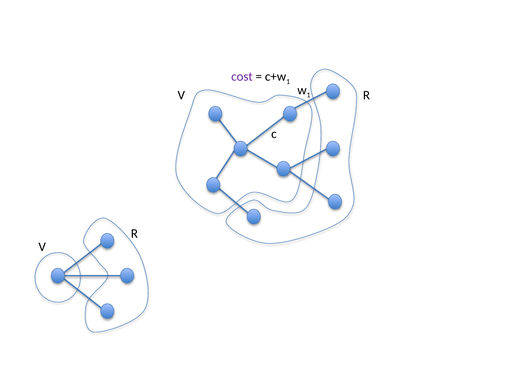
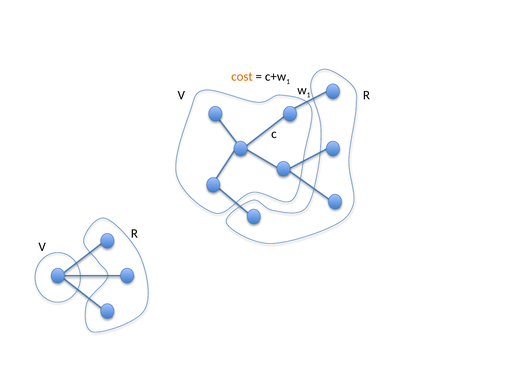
cost colour: purple -> orange (242, 77)
